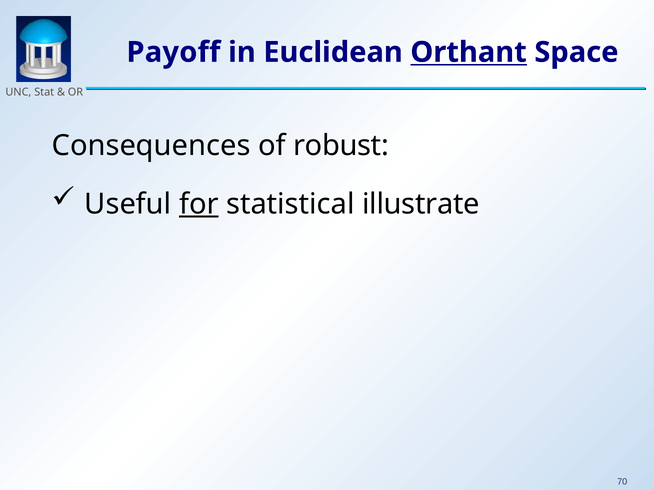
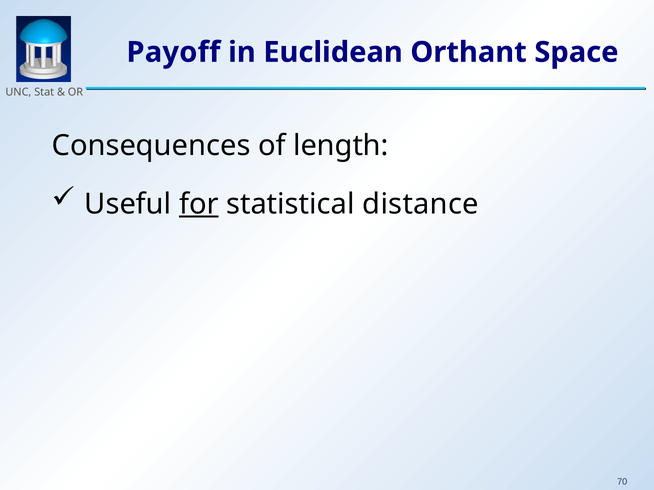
Orthant underline: present -> none (469, 52)
robust: robust -> length (341, 146)
illustrate: illustrate -> distance (421, 204)
